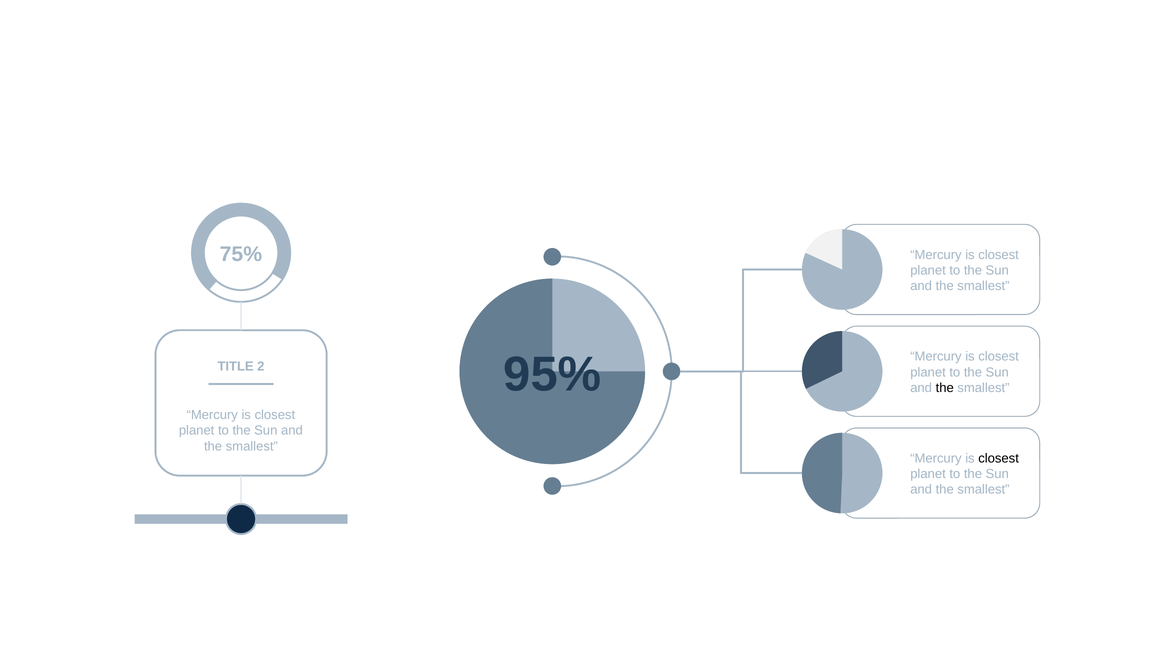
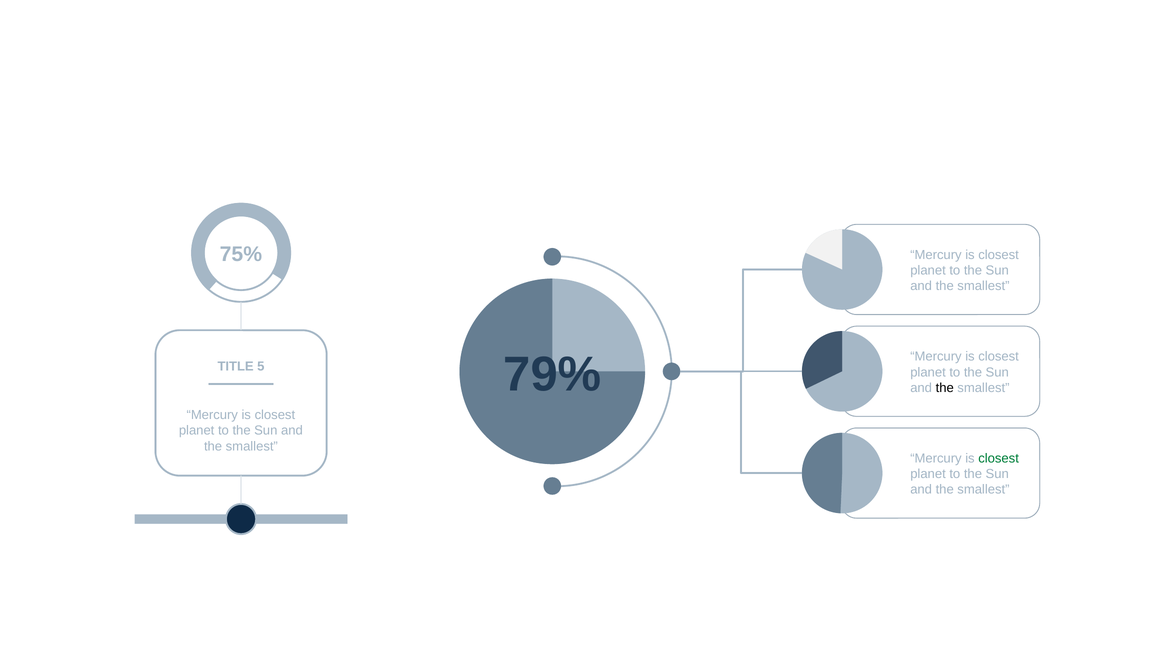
95%: 95% -> 79% (552, 375)
2: 2 -> 5 (261, 366)
closest colour: black -> green (999, 458)
